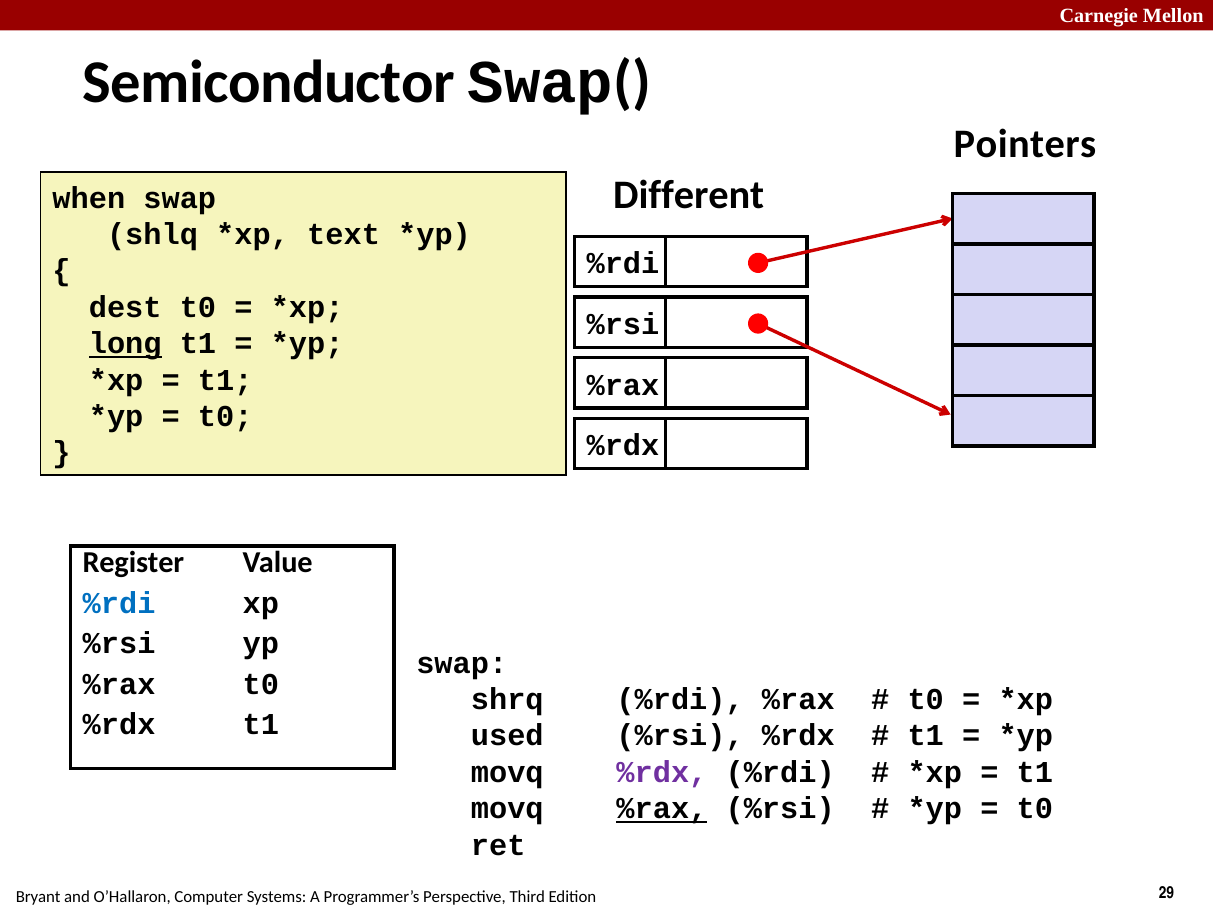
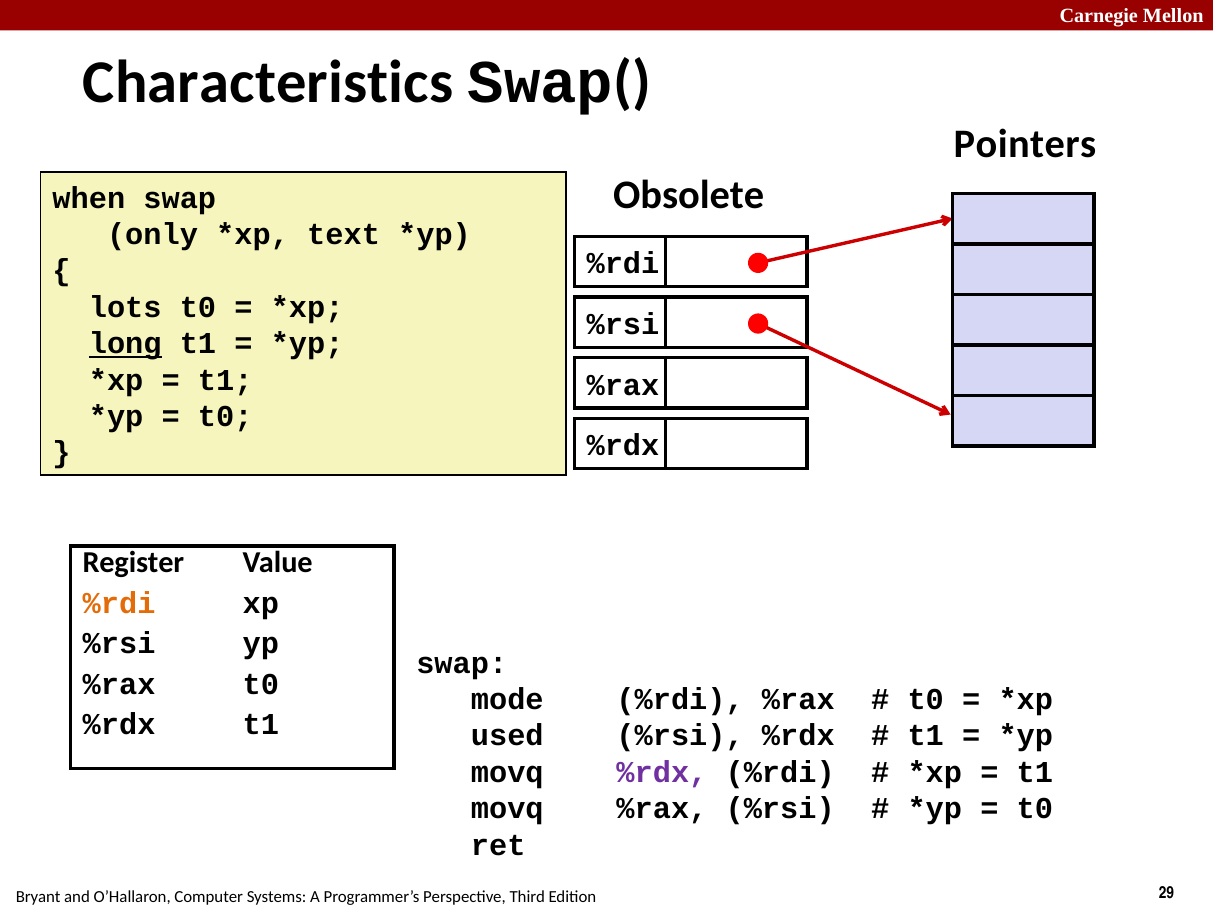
Semiconductor: Semiconductor -> Characteristics (268, 83)
Different: Different -> Obsolete (689, 195)
shlq: shlq -> only (153, 234)
dest: dest -> lots (125, 307)
%rdi colour: blue -> orange (119, 603)
shrq: shrq -> mode (507, 699)
%rax underline: present -> none (662, 809)
